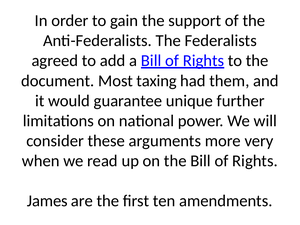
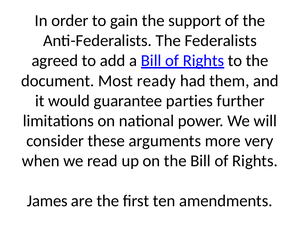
taxing: taxing -> ready (156, 81)
unique: unique -> parties (189, 101)
